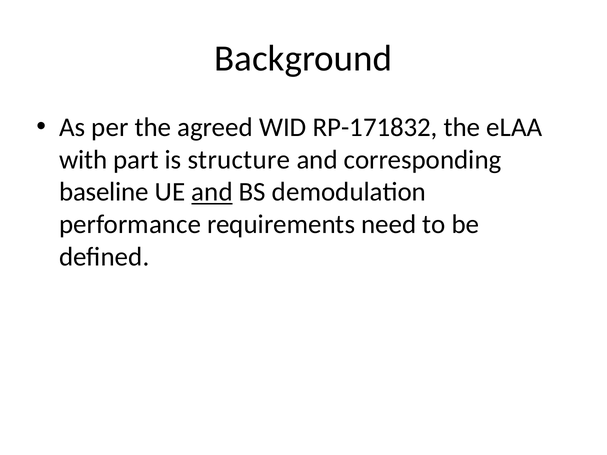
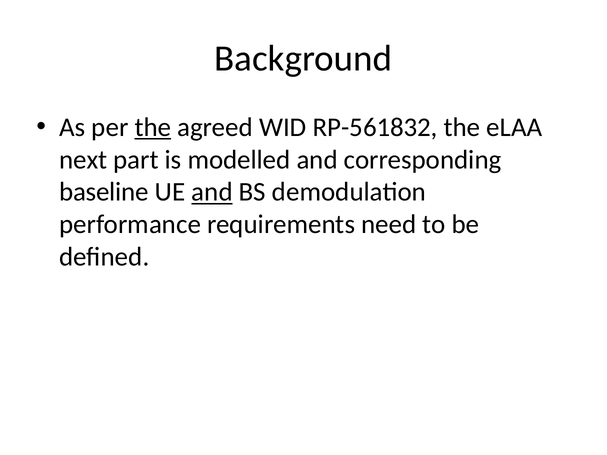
the underline: none -> present (153, 127)
RP-171832: RP-171832 -> RP-561832 (375, 127)
with: with -> next (83, 160)
structure: structure -> modelled (239, 160)
